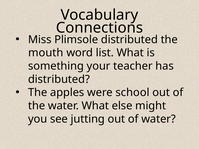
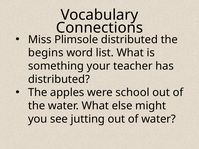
mouth: mouth -> begins (46, 53)
